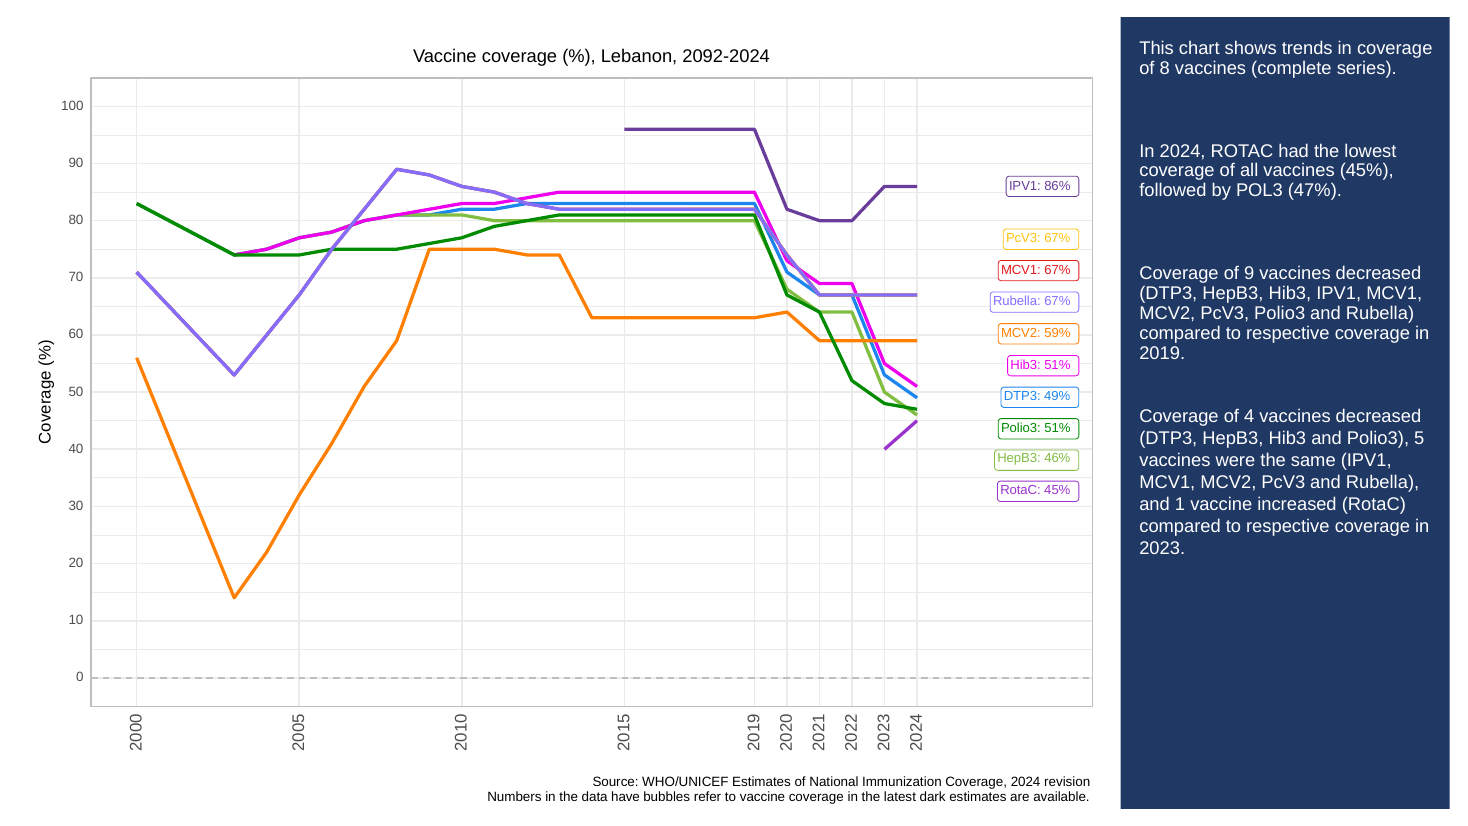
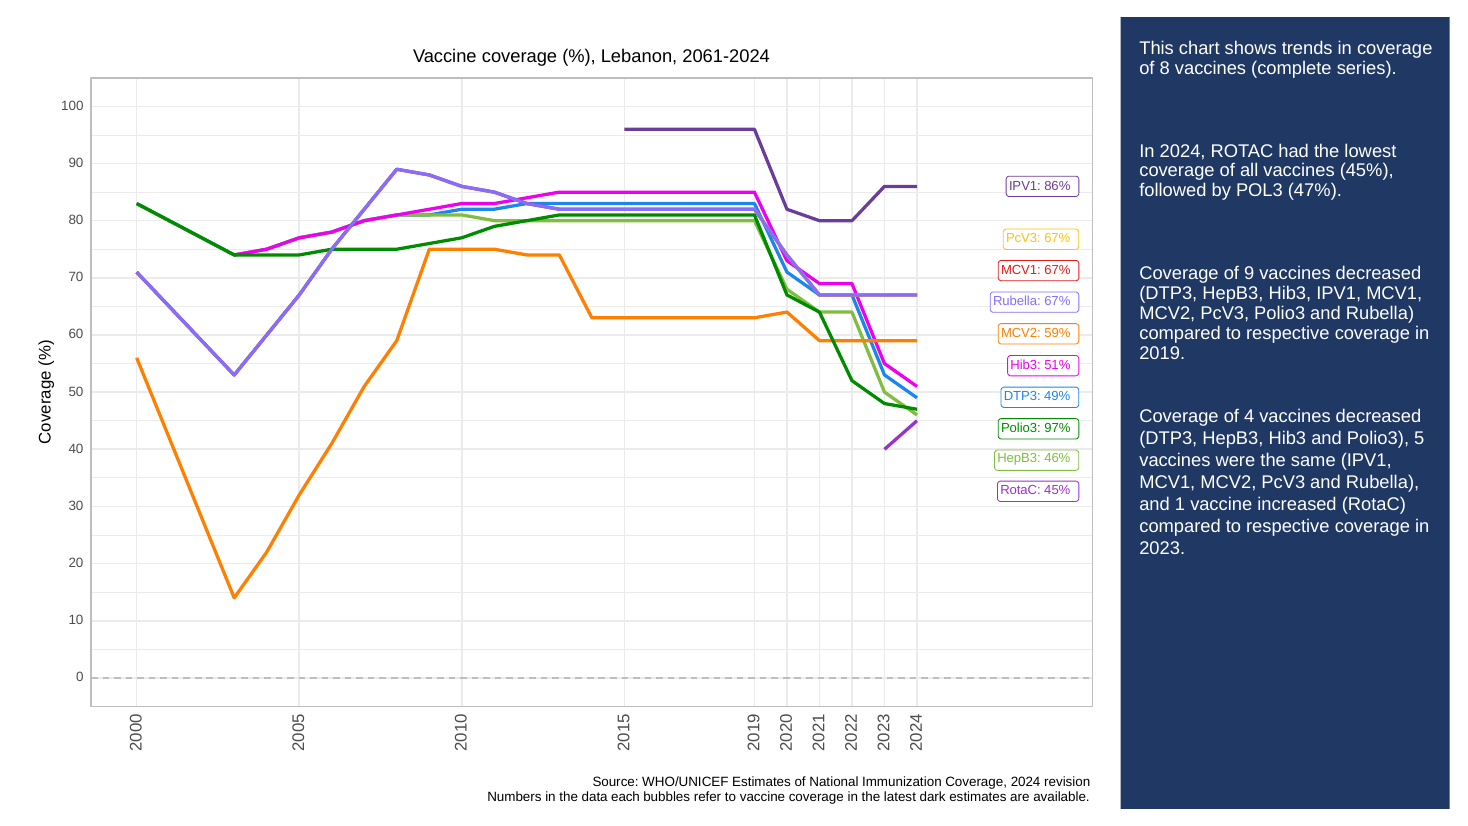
2092-2024: 2092-2024 -> 2061-2024 (726, 56)
Polio3 51%: 51% -> 97% (1057, 428)
have: have -> each (626, 797)
